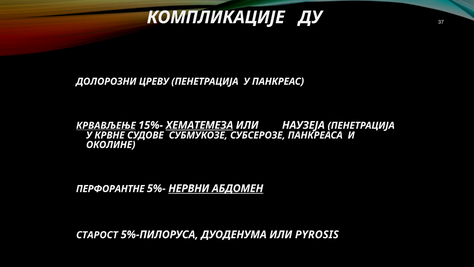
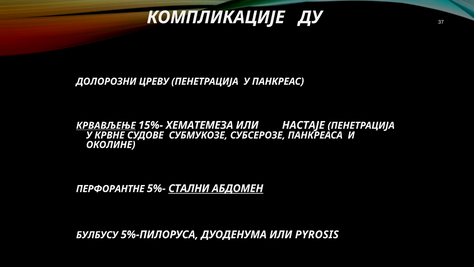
ХЕМАТЕМЕЗА underline: present -> none (199, 125)
НАУЗЕЈА: НАУЗЕЈА -> НАСТАЈЕ (303, 125)
НЕРВНИ: НЕРВНИ -> СТАЛНИ (189, 188)
СТАРОСТ: СТАРОСТ -> БУЛБУСУ (97, 235)
